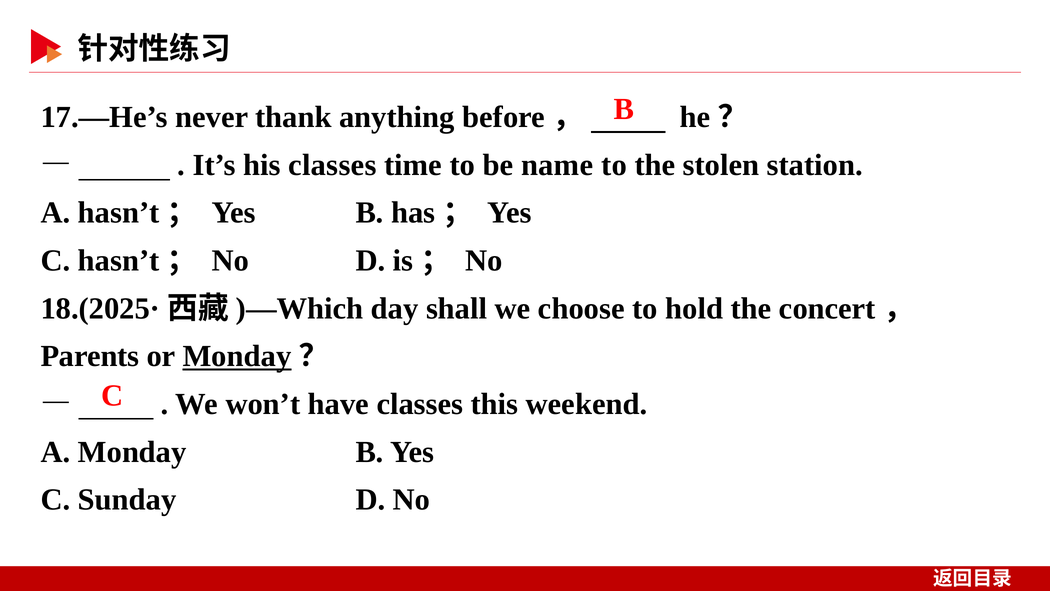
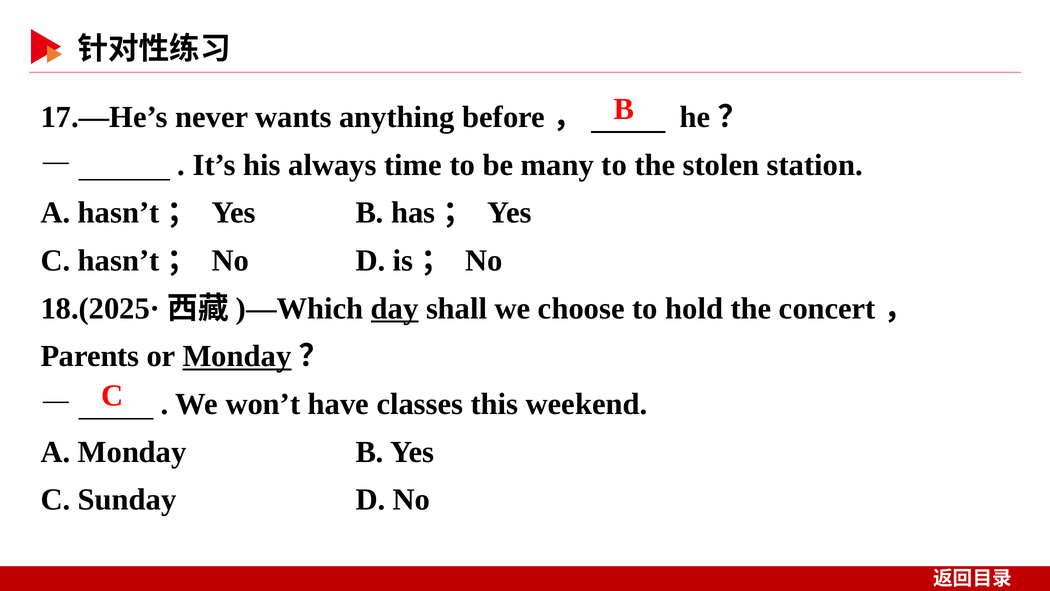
thank: thank -> wants (293, 117)
his classes: classes -> always (332, 165)
name: name -> many (557, 165)
day underline: none -> present (395, 308)
